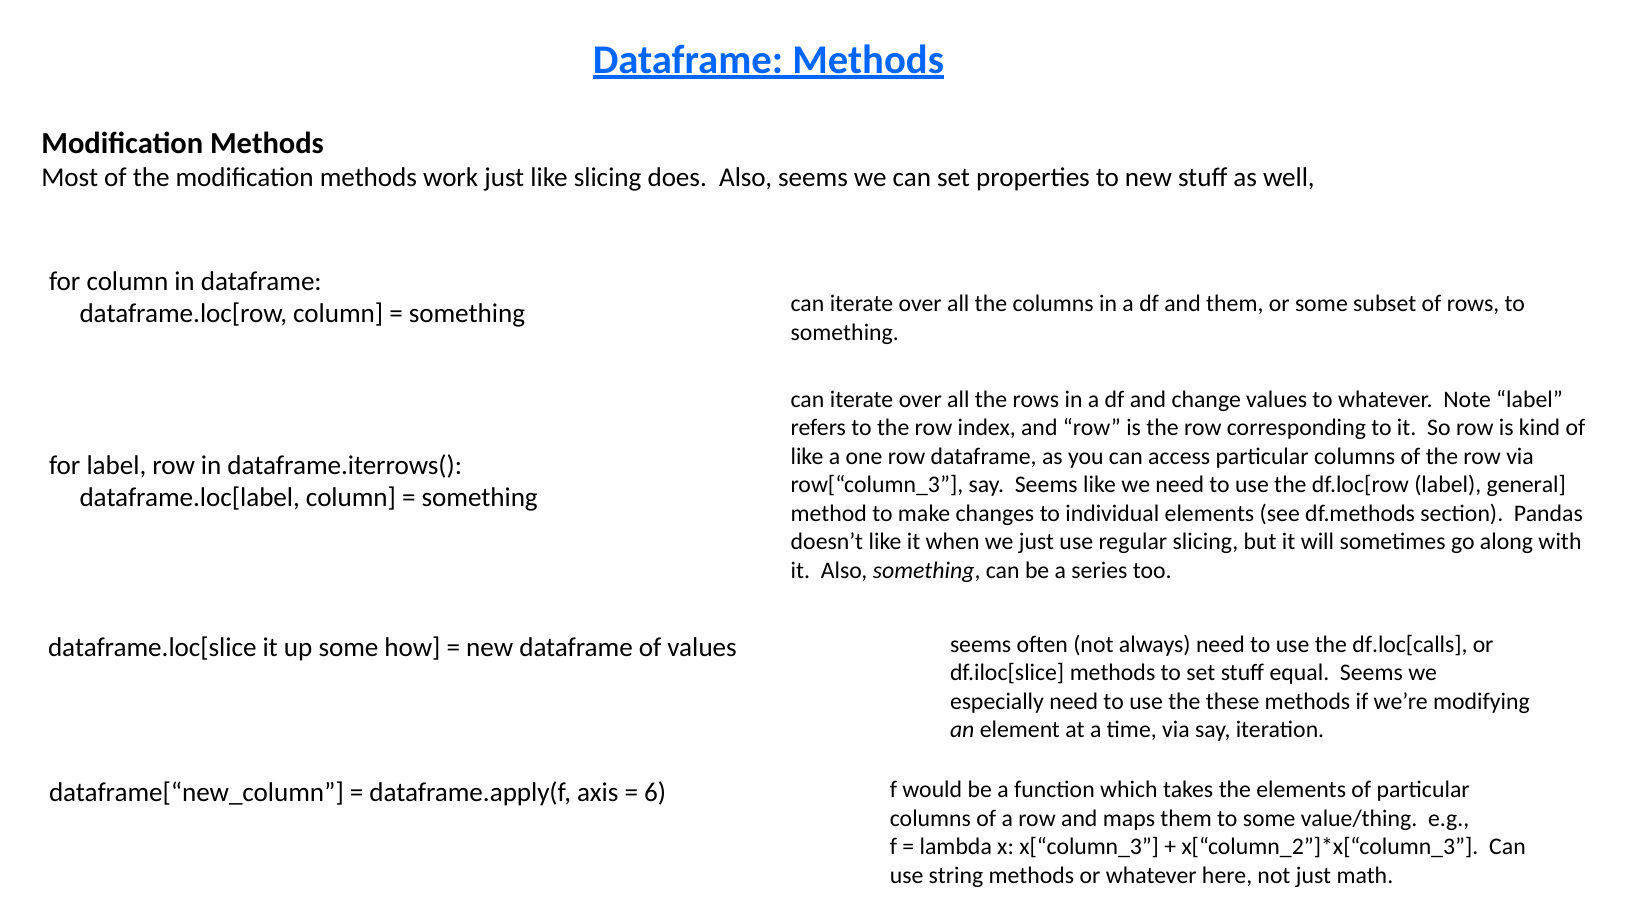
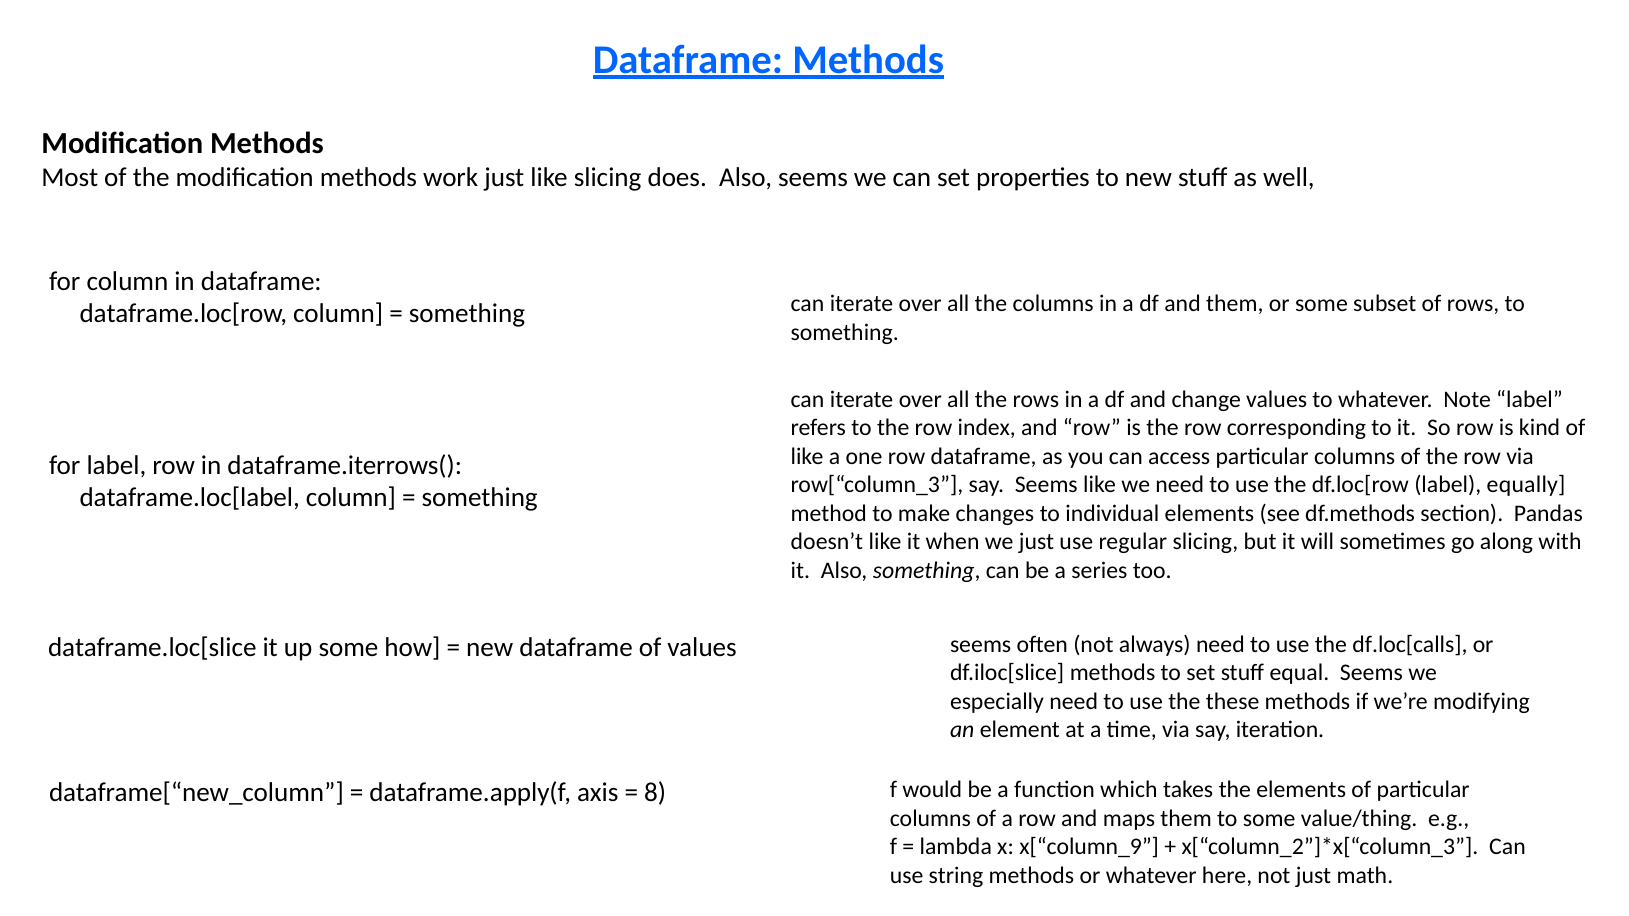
general: general -> equally (1526, 485)
6: 6 -> 8 (655, 793)
x[“column_3: x[“column_3 -> x[“column_9 (1089, 847)
